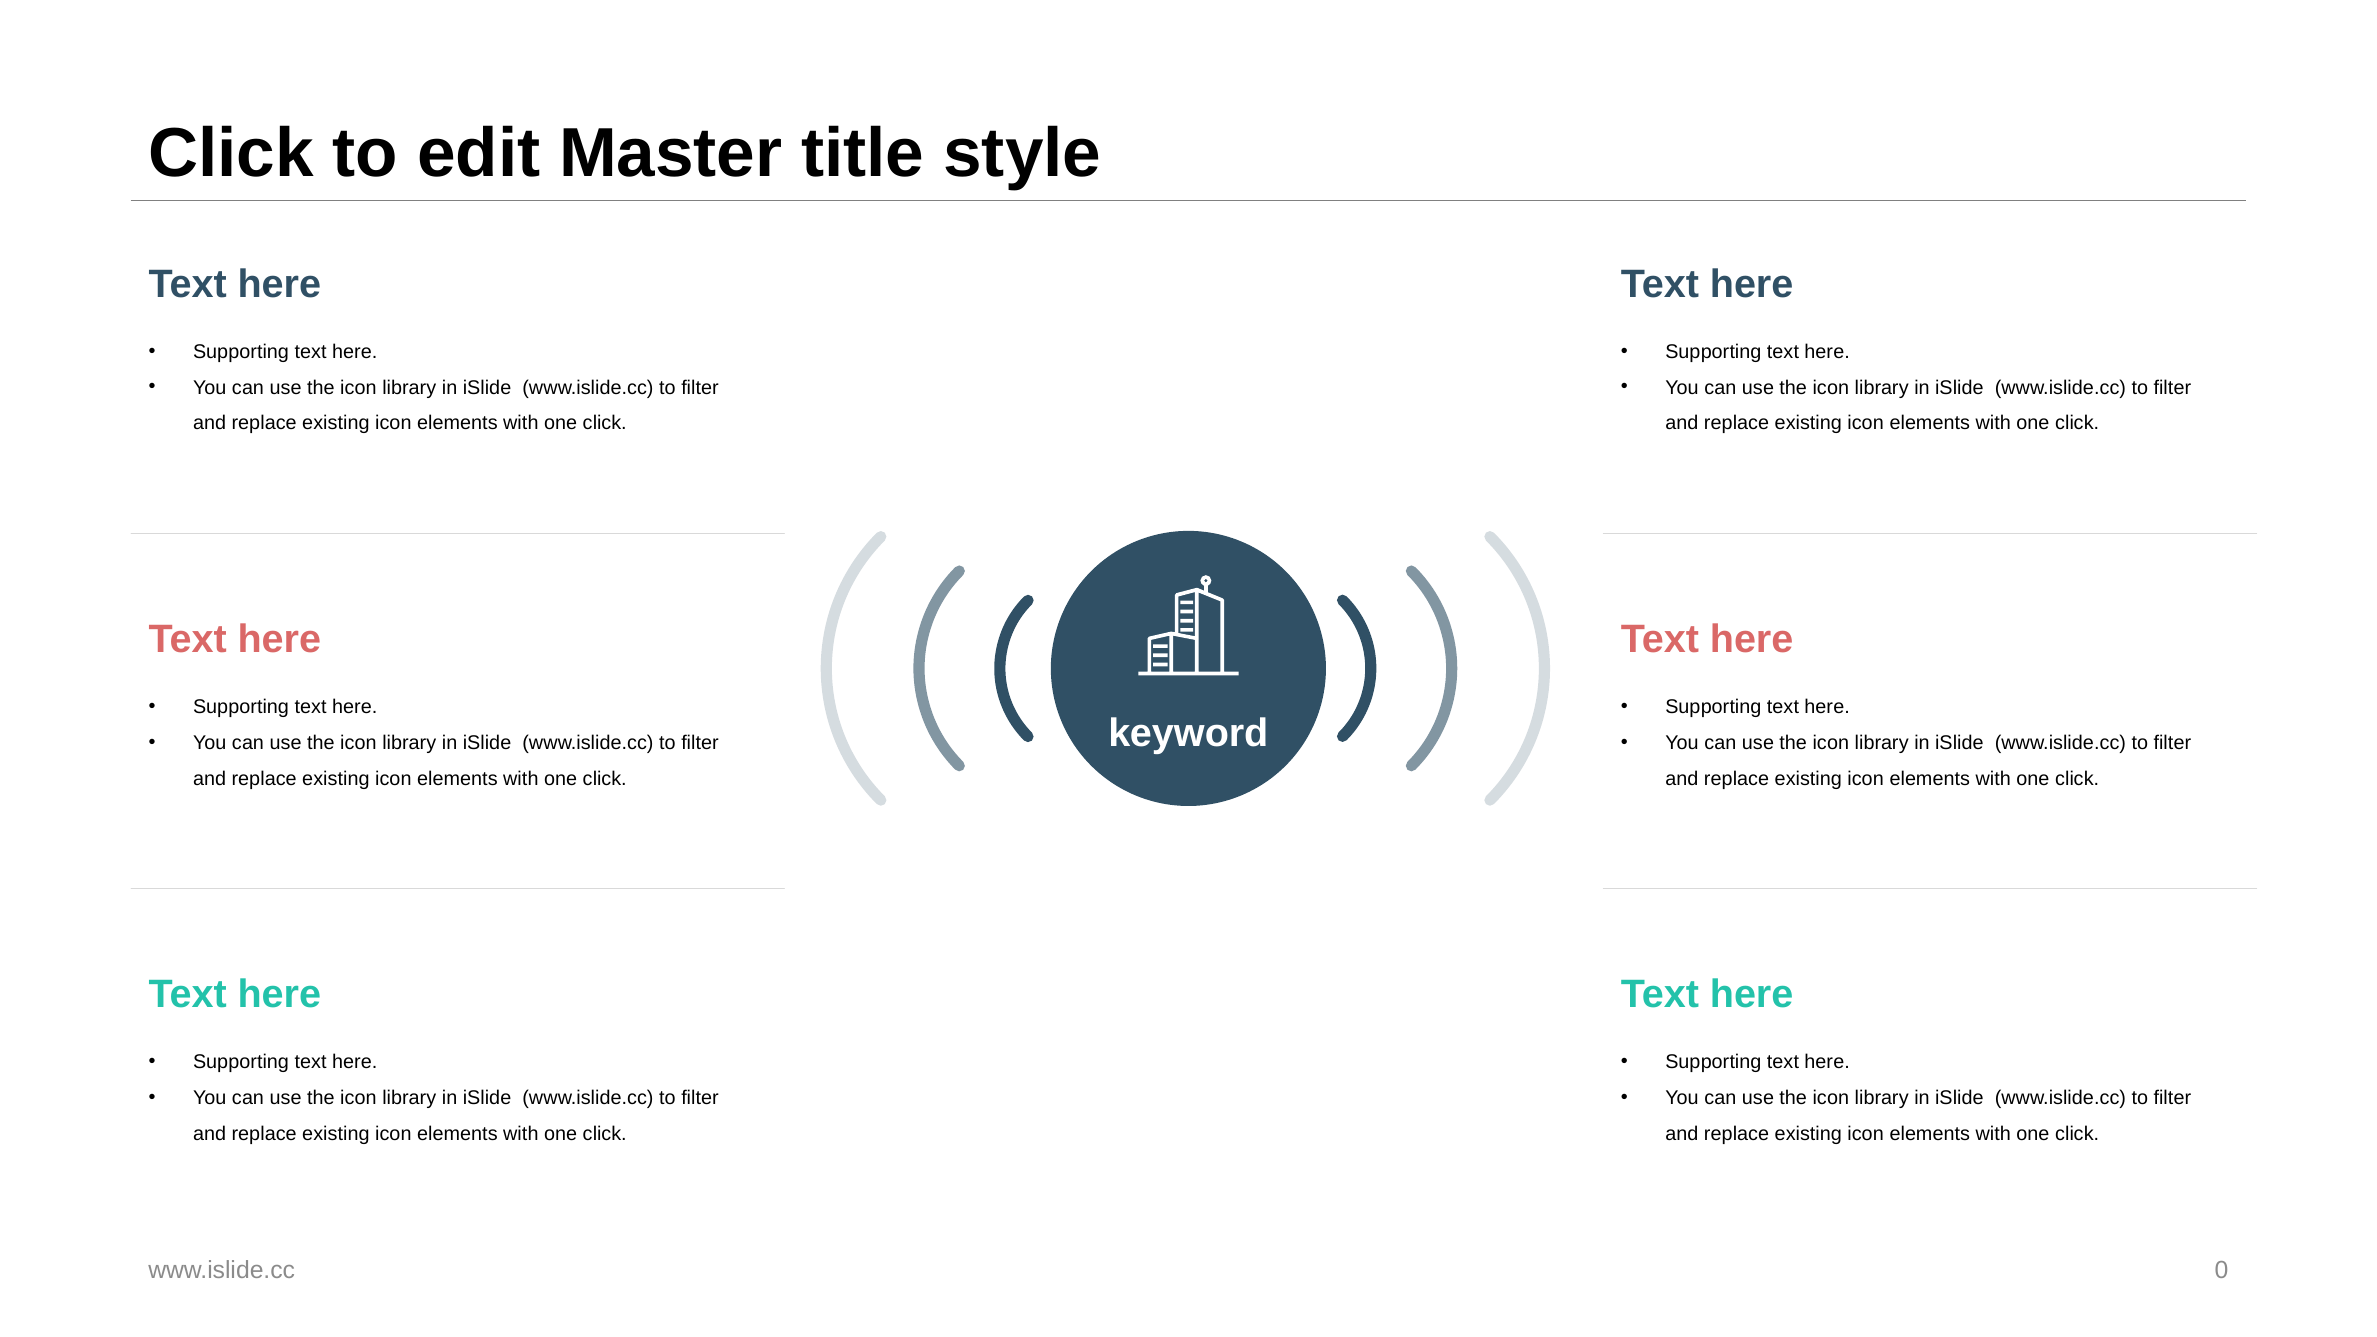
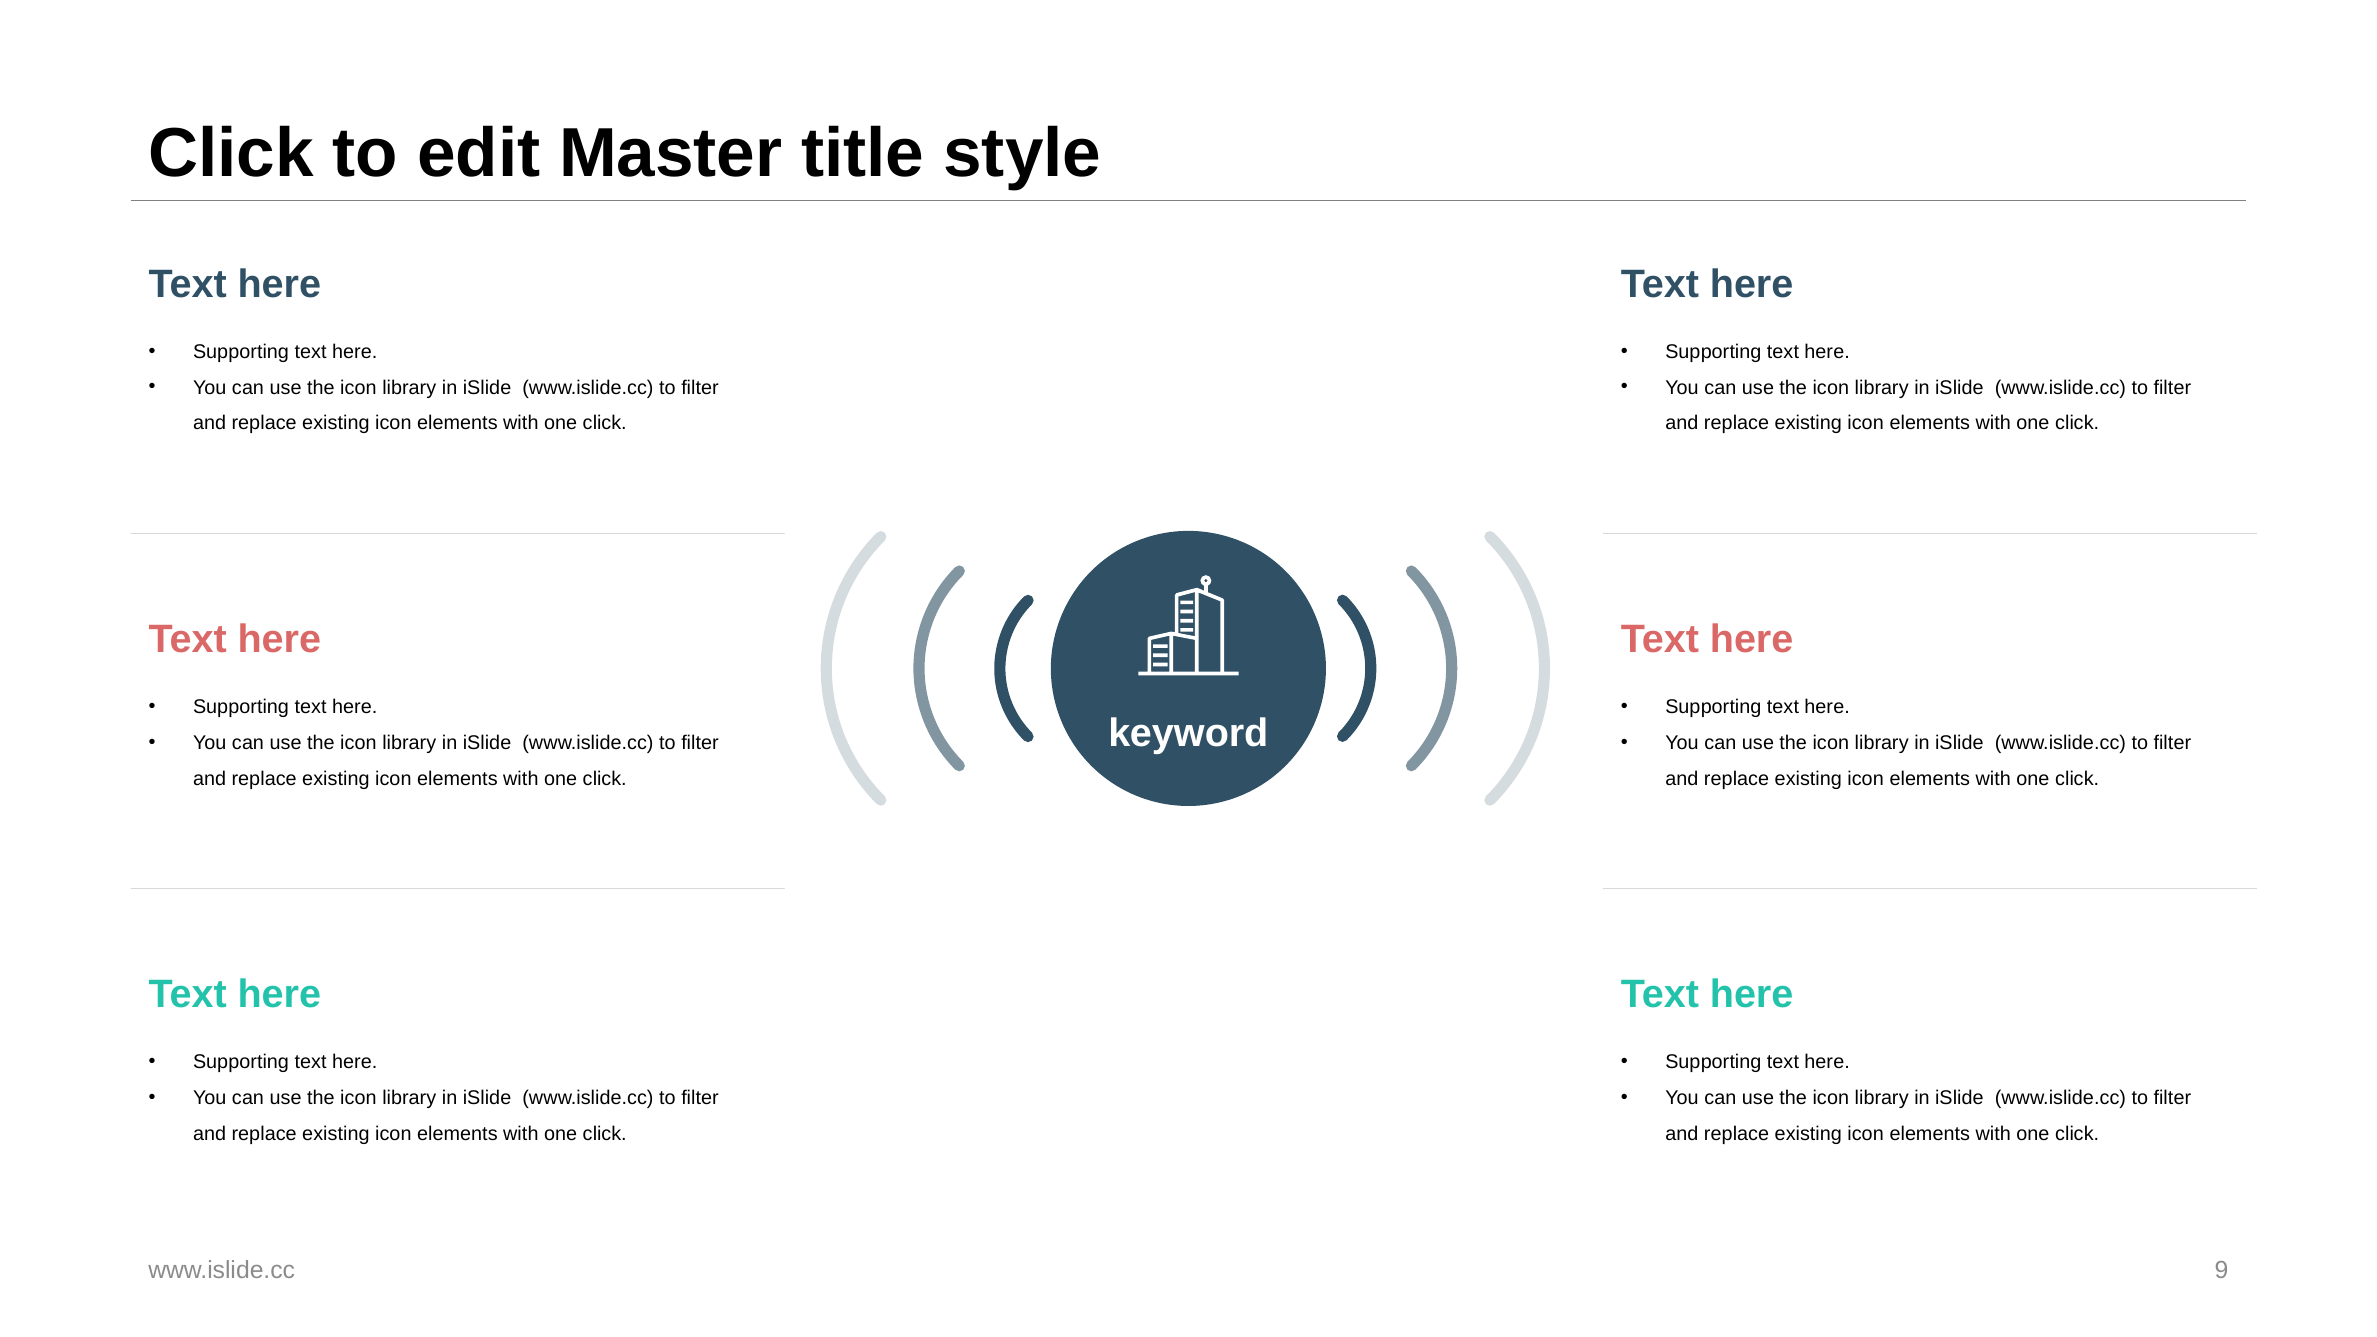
0: 0 -> 9 (2221, 1271)
